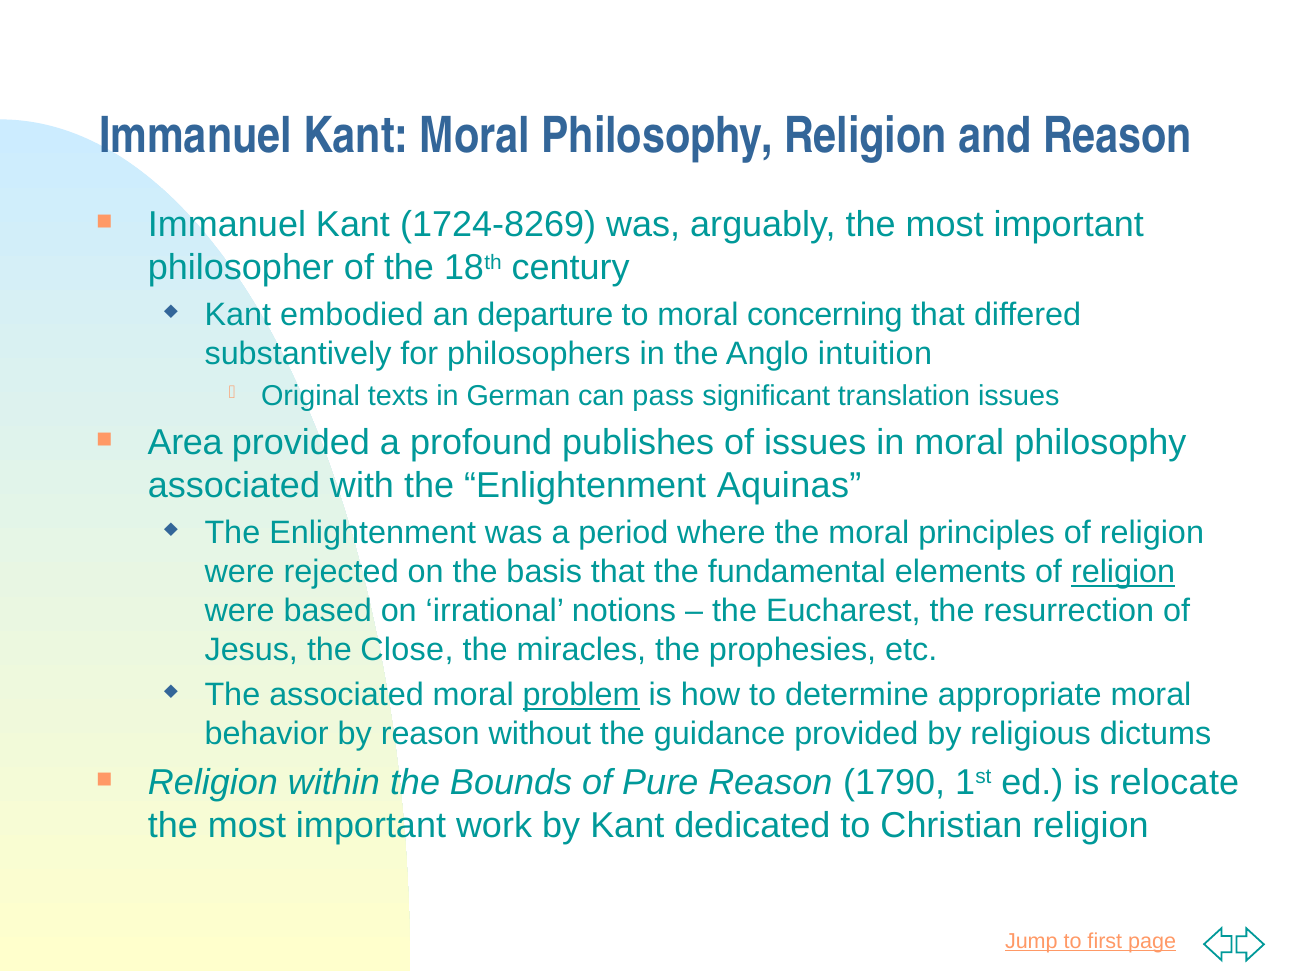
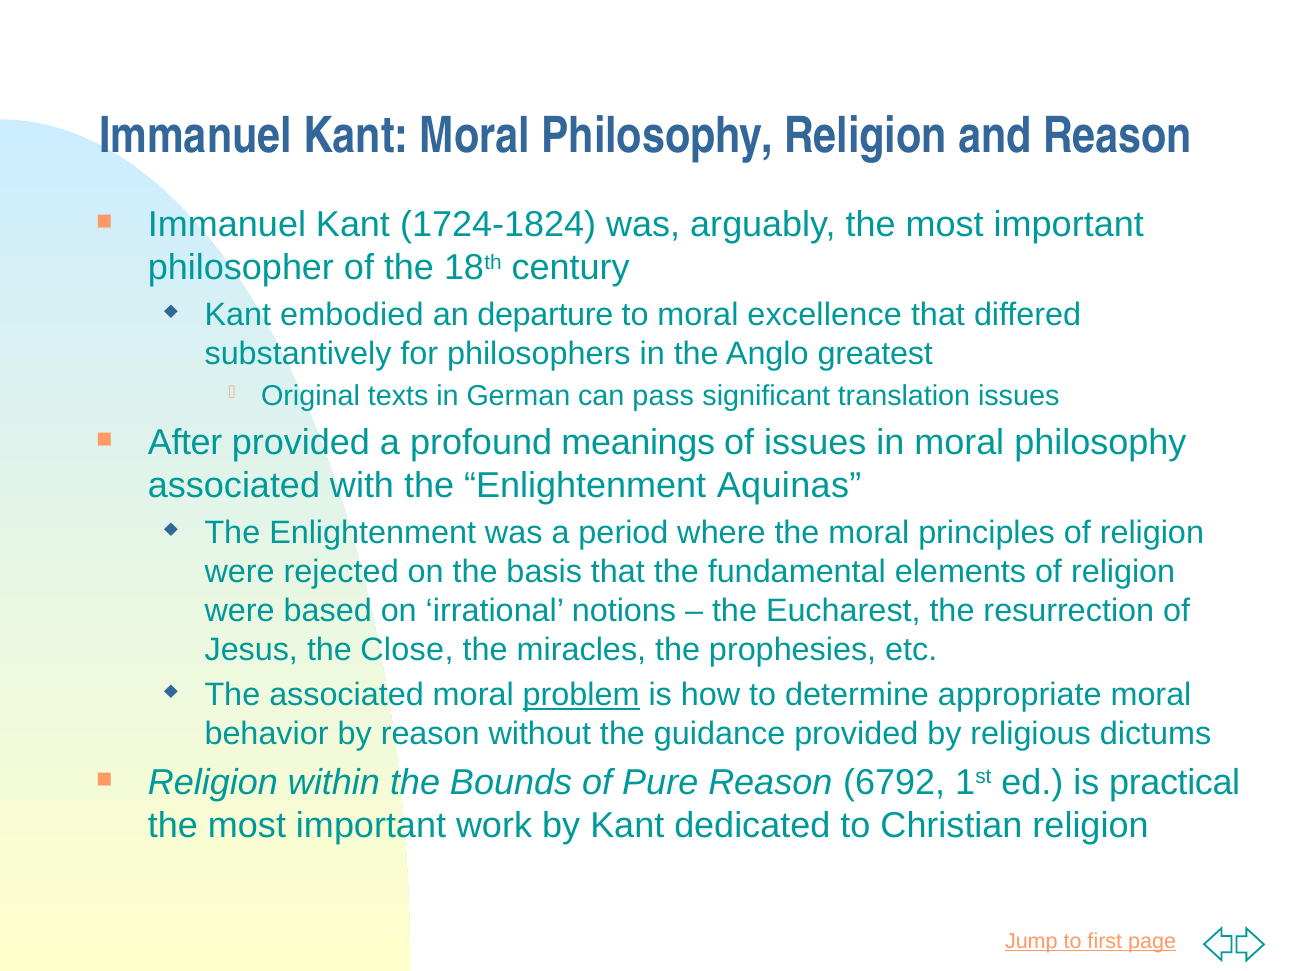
1724-8269: 1724-8269 -> 1724-1824 (498, 225)
concerning: concerning -> excellence (825, 315)
intuition: intuition -> greatest (875, 354)
Area: Area -> After (185, 443)
publishes: publishes -> meanings (638, 443)
religion underline: present -> none (1123, 572)
1790: 1790 -> 6792 (894, 783)
relocate: relocate -> practical (1175, 783)
